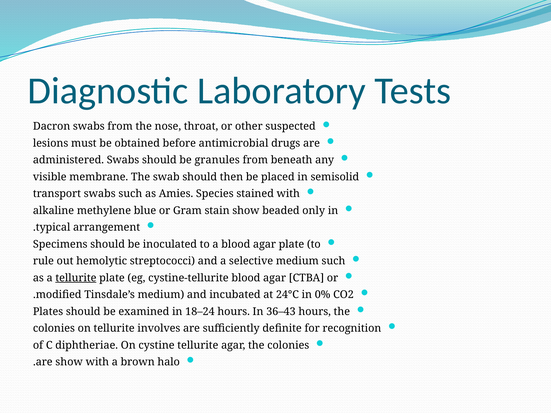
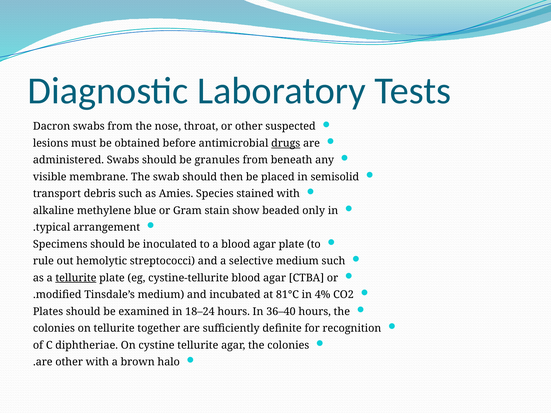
drugs underline: none -> present (286, 143)
transport swabs: swabs -> debris (100, 194)
24°C: 24°C -> 81°C (287, 295)
0%: 0% -> 4% (323, 295)
36–43: 36–43 -> 36–40 (281, 312)
involves: involves -> together (159, 329)
are show: show -> other (69, 362)
